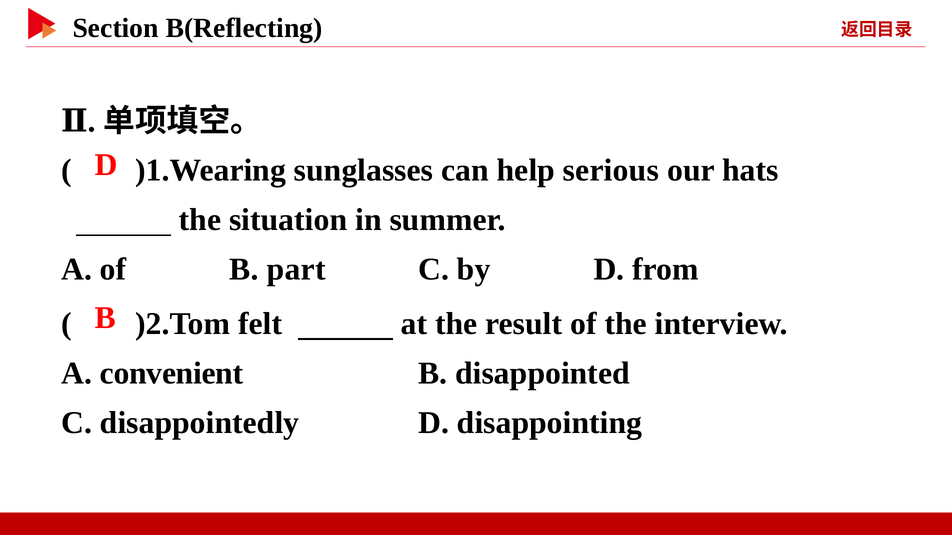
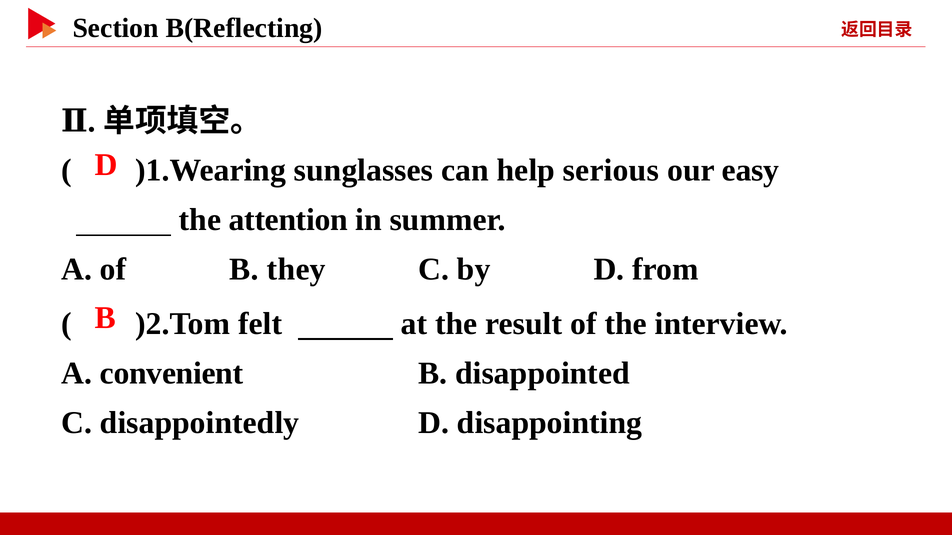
hats: hats -> easy (751, 171)
situation: situation -> attention (288, 220)
part: part -> they (296, 270)
